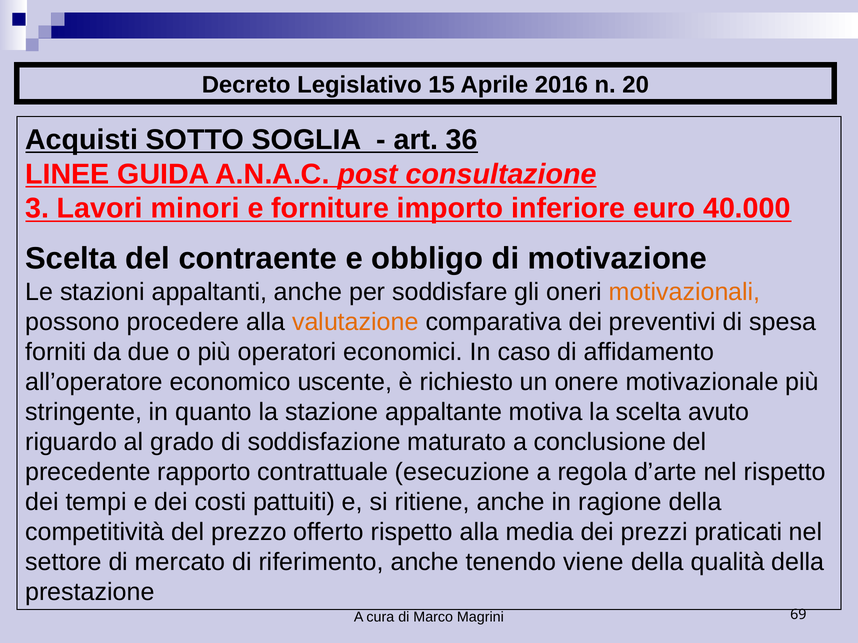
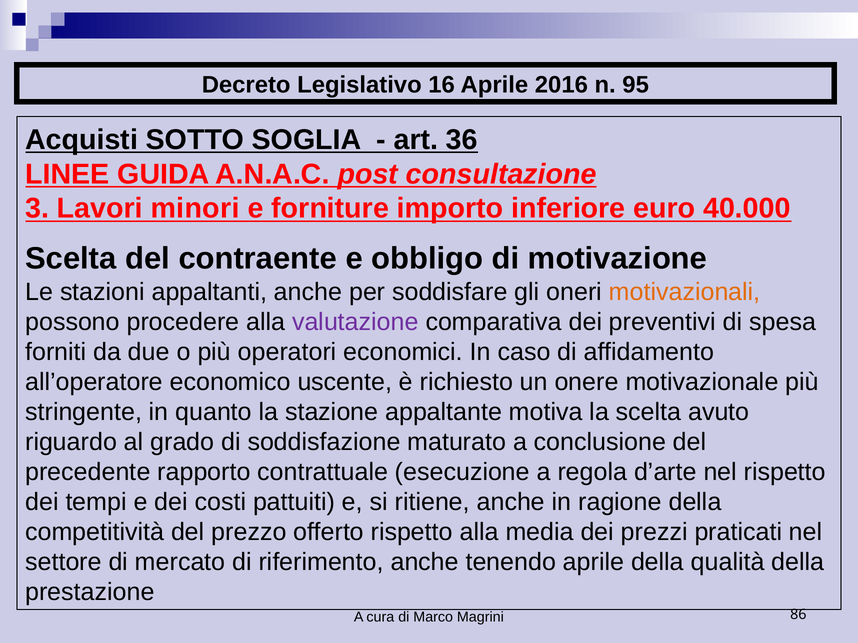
15: 15 -> 16 (442, 85)
20: 20 -> 95 (636, 85)
valutazione colour: orange -> purple (355, 322)
tenendo viene: viene -> aprile (594, 562)
69: 69 -> 86 (798, 615)
